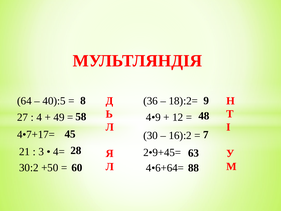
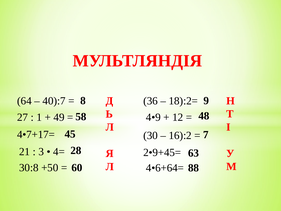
40):5: 40):5 -> 40):7 (54, 101)
4: 4 -> 1 (39, 117)
30:2: 30:2 -> 30:8 (29, 168)
